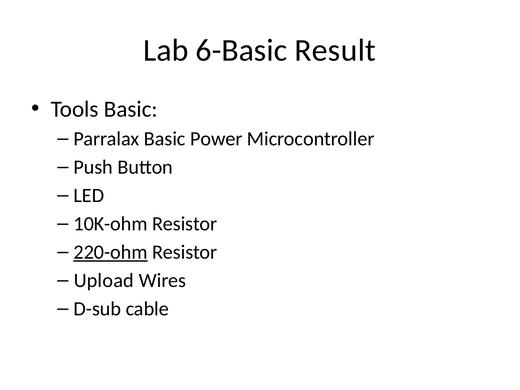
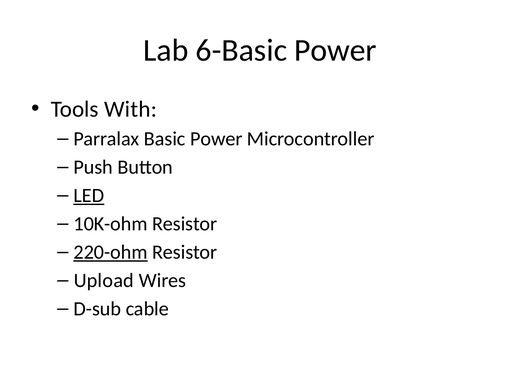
6-Basic Result: Result -> Power (335, 50)
Tools Basic: Basic -> With (131, 109)
LED underline: none -> present (89, 196)
